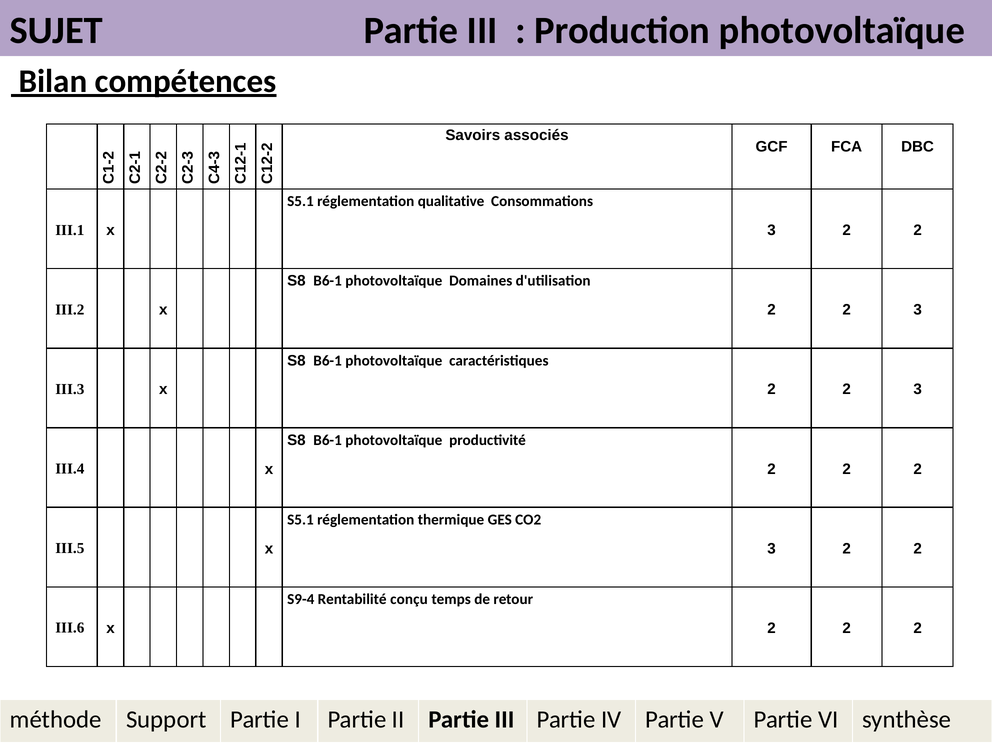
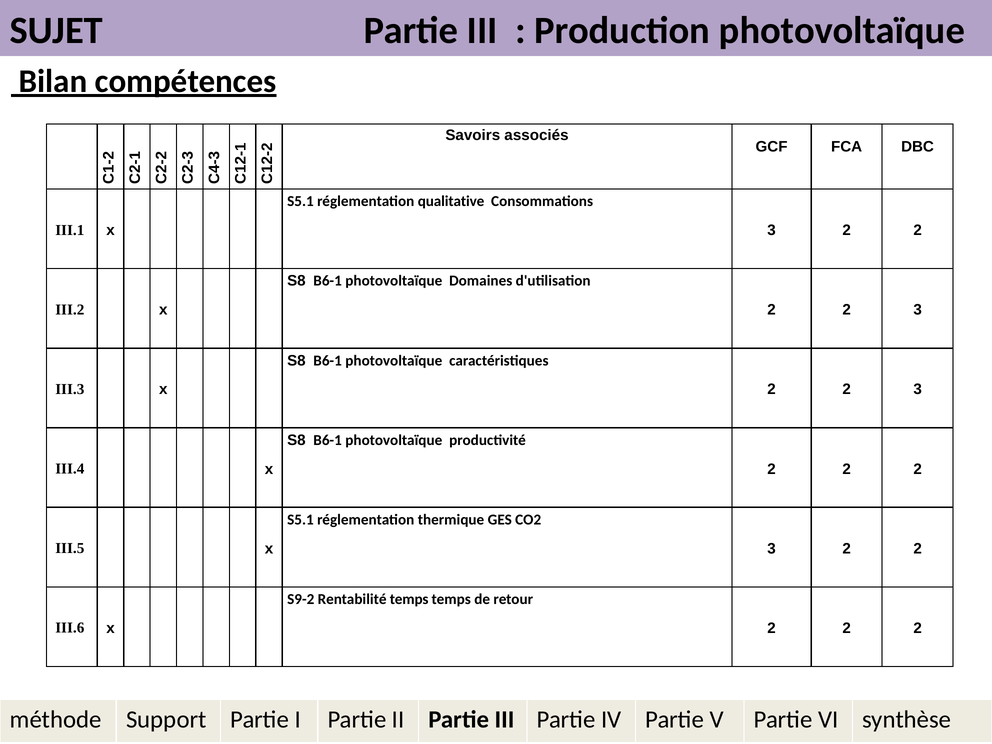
S9-4: S9-4 -> S9-2 (301, 599)
Rentabilité conçu: conçu -> temps (409, 599)
